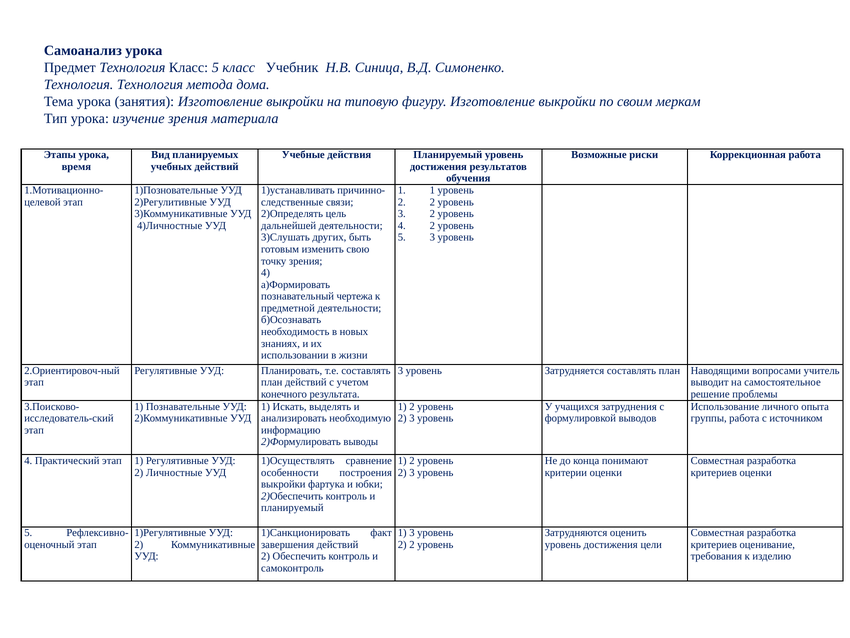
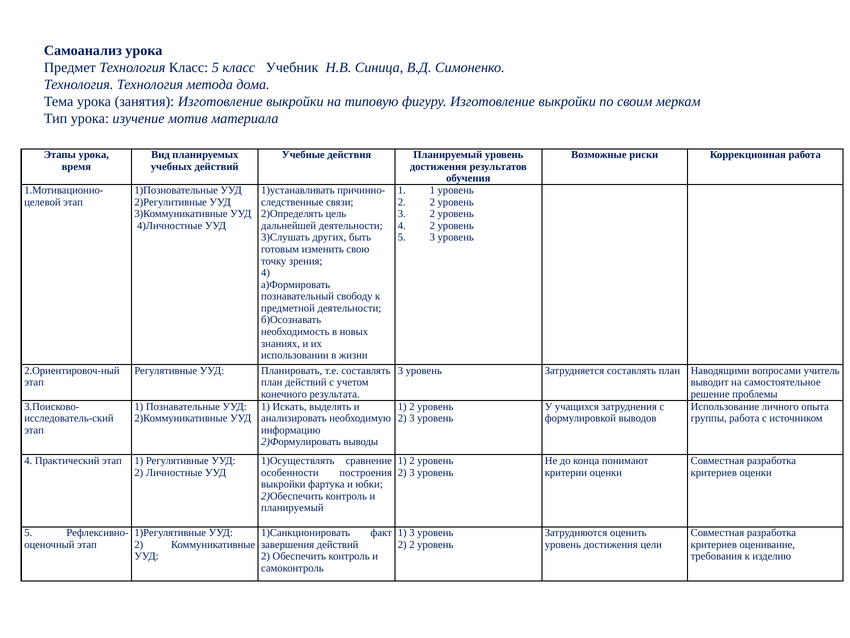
изучение зрения: зрения -> мотив (188, 119)
чертежа: чертежа -> свободу (355, 296)
